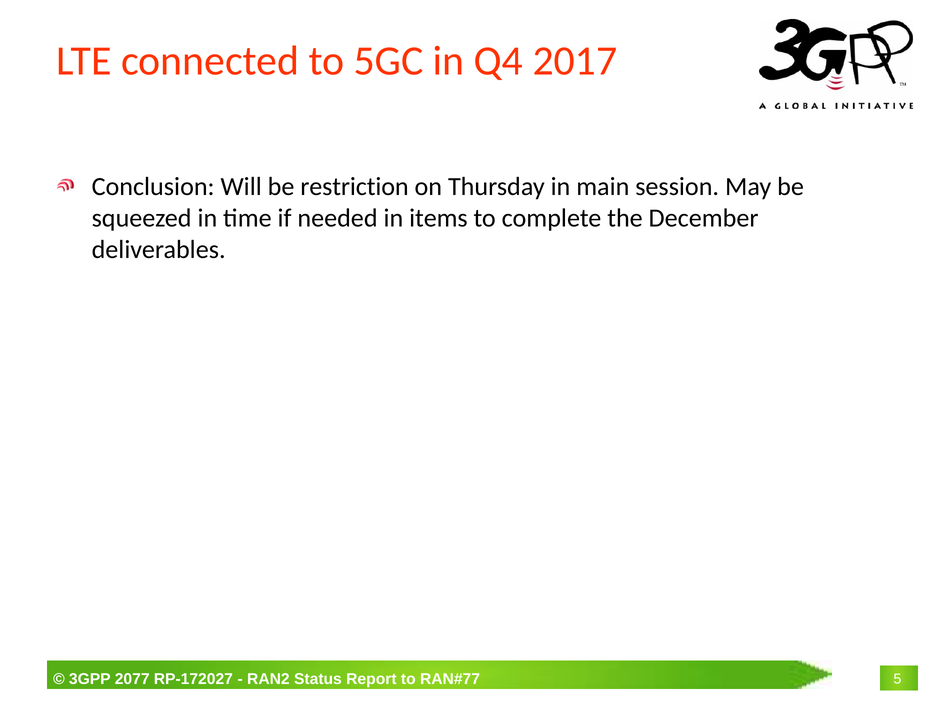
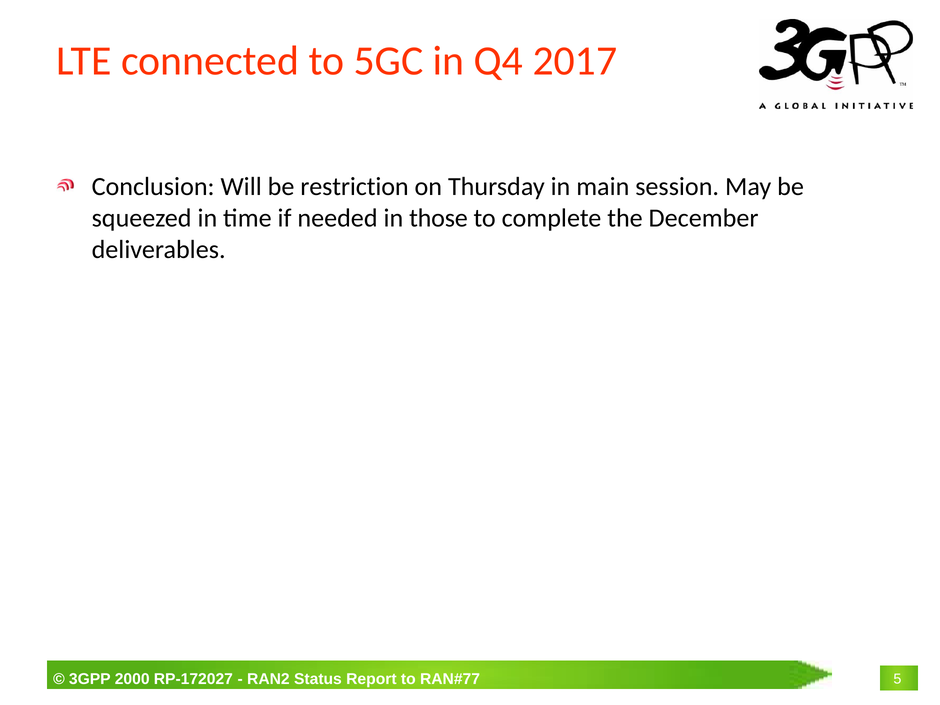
items: items -> those (438, 218)
2077: 2077 -> 2000 (132, 679)
